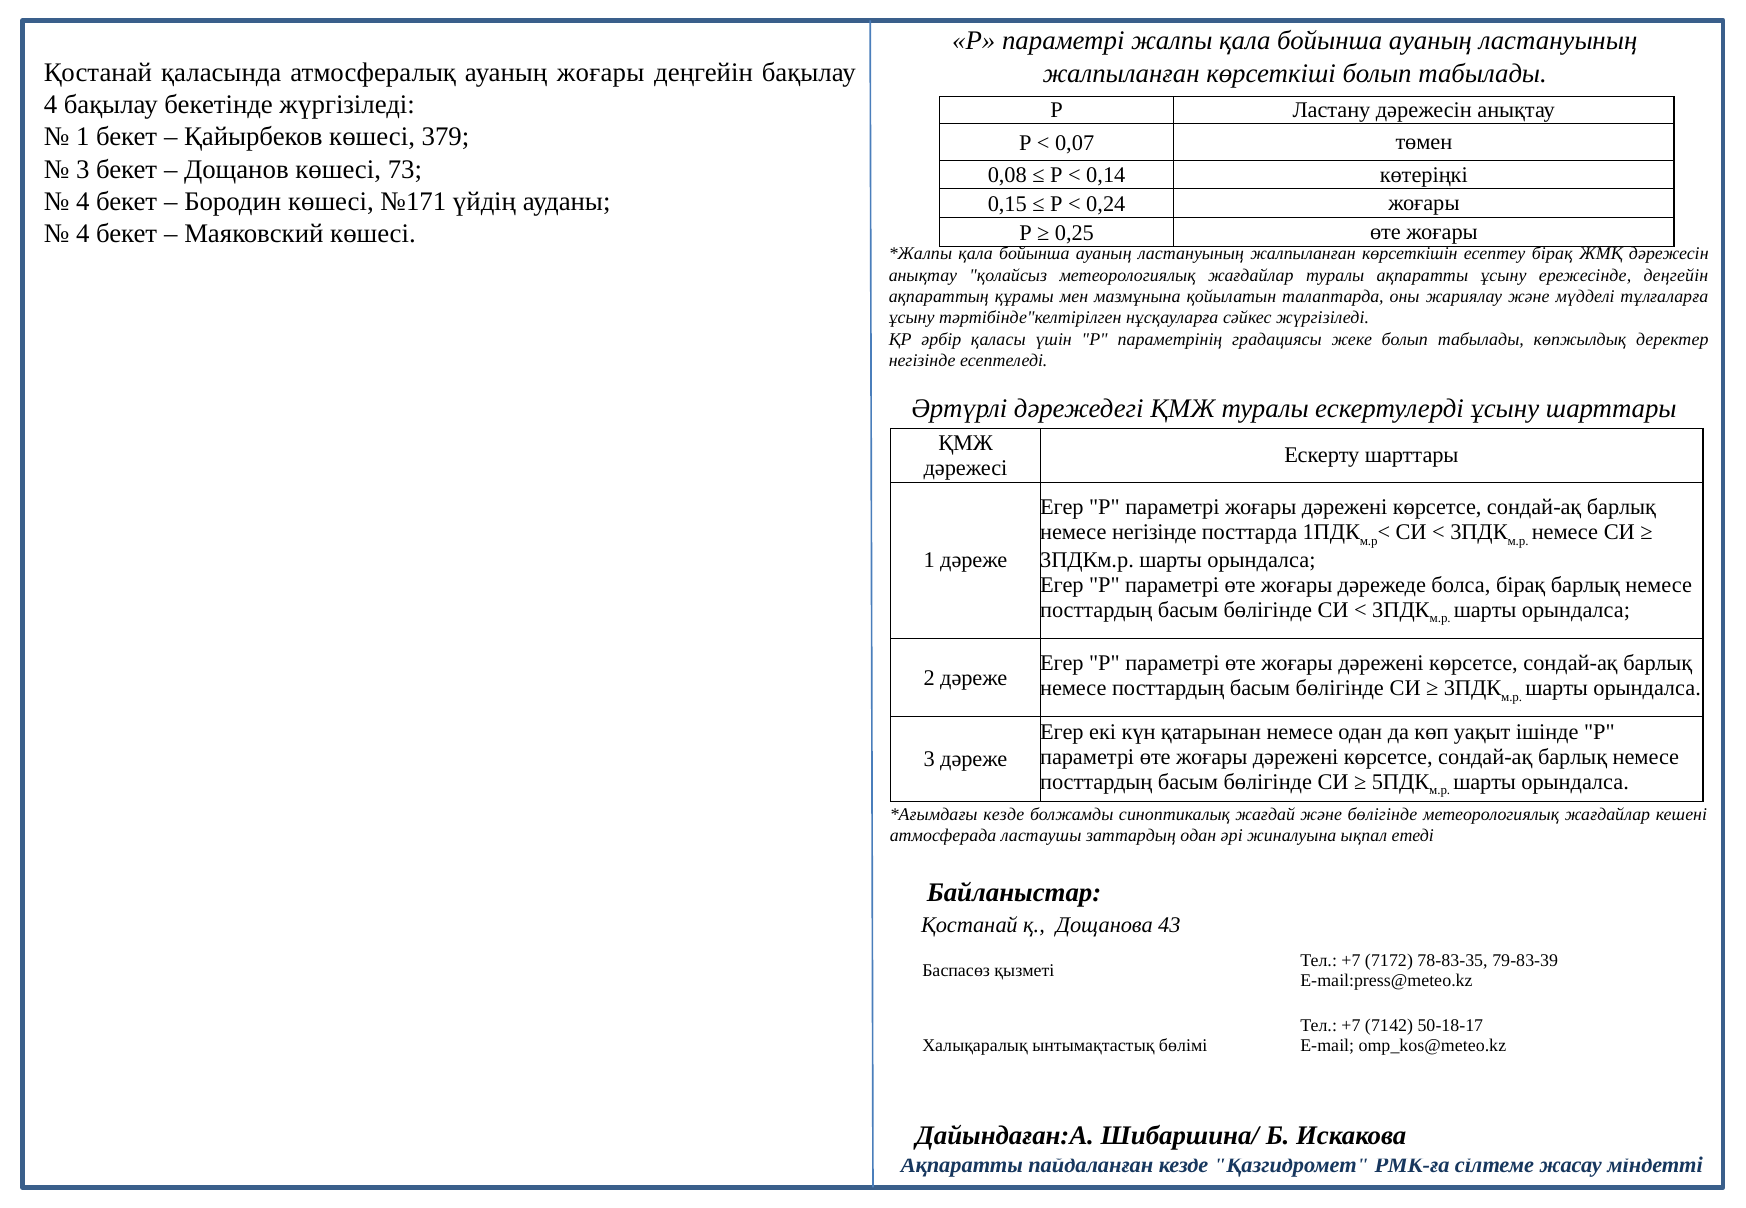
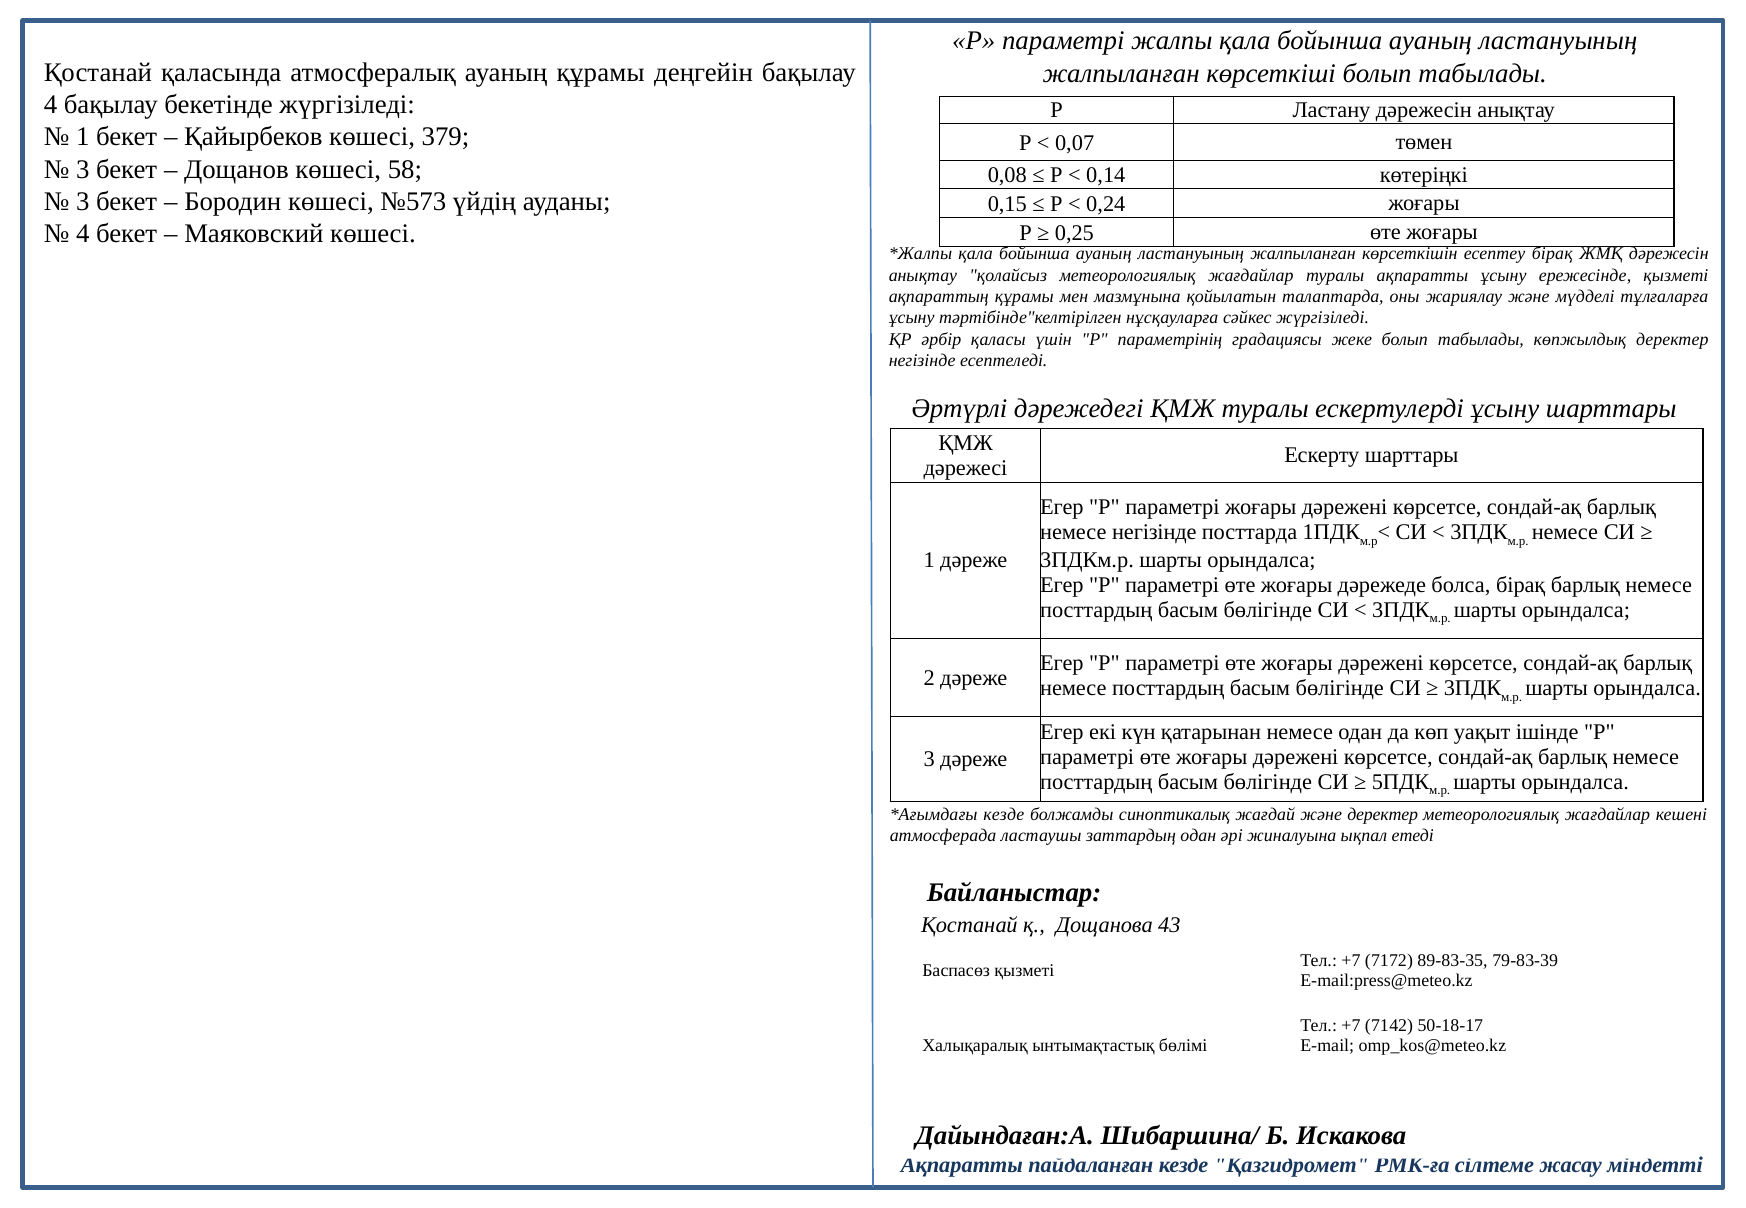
ауаның жоғары: жоғары -> құрамы (601, 73)
73: 73 -> 58 (405, 169)
4: 4 -> 3 (83, 202)
№171: №171 -> №573 (413, 202)
ережесінде деңгейін: деңгейін -> қызметі (1676, 275)
және бөлігінде: бөлігінде -> деректер (1383, 815)
78-83-35: 78-83-35 -> 89-83-35 (1453, 961)
